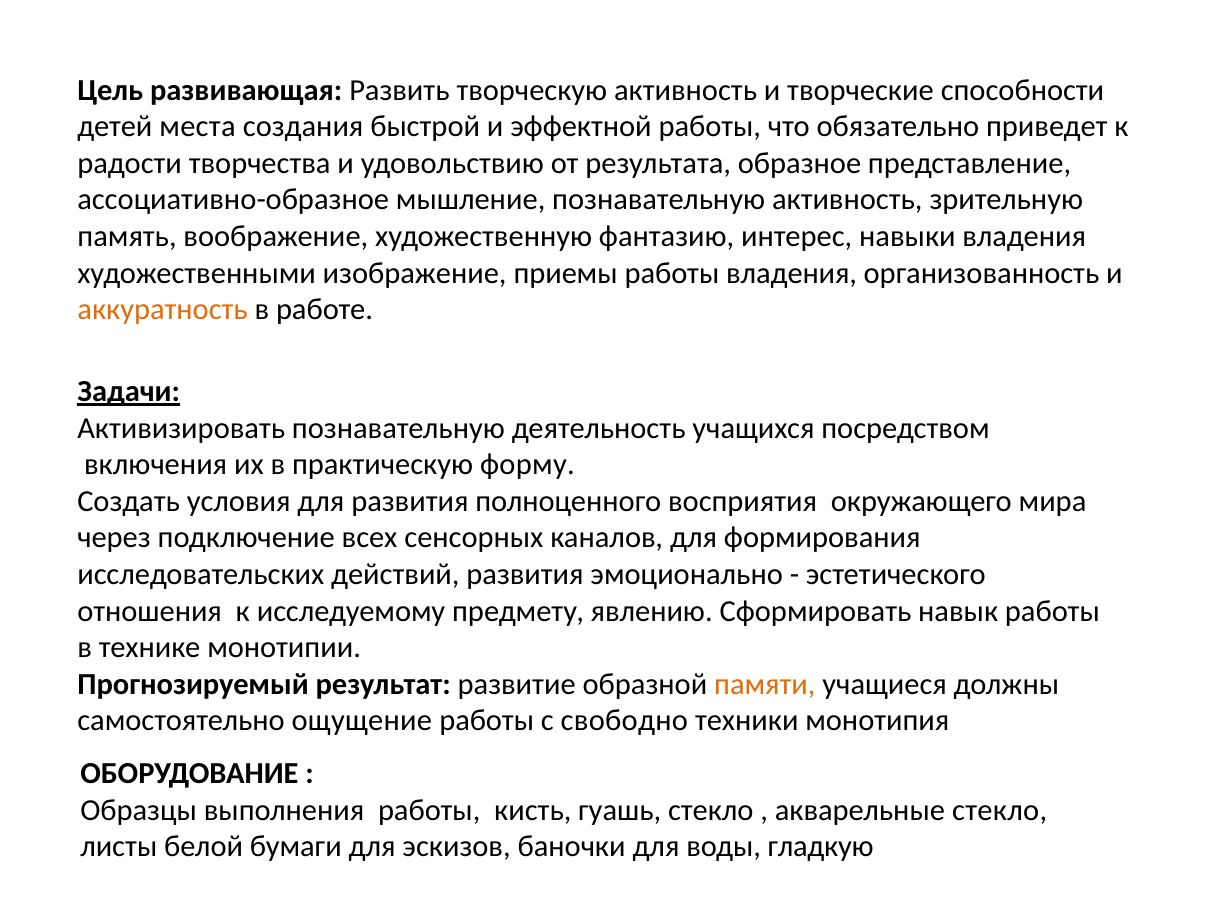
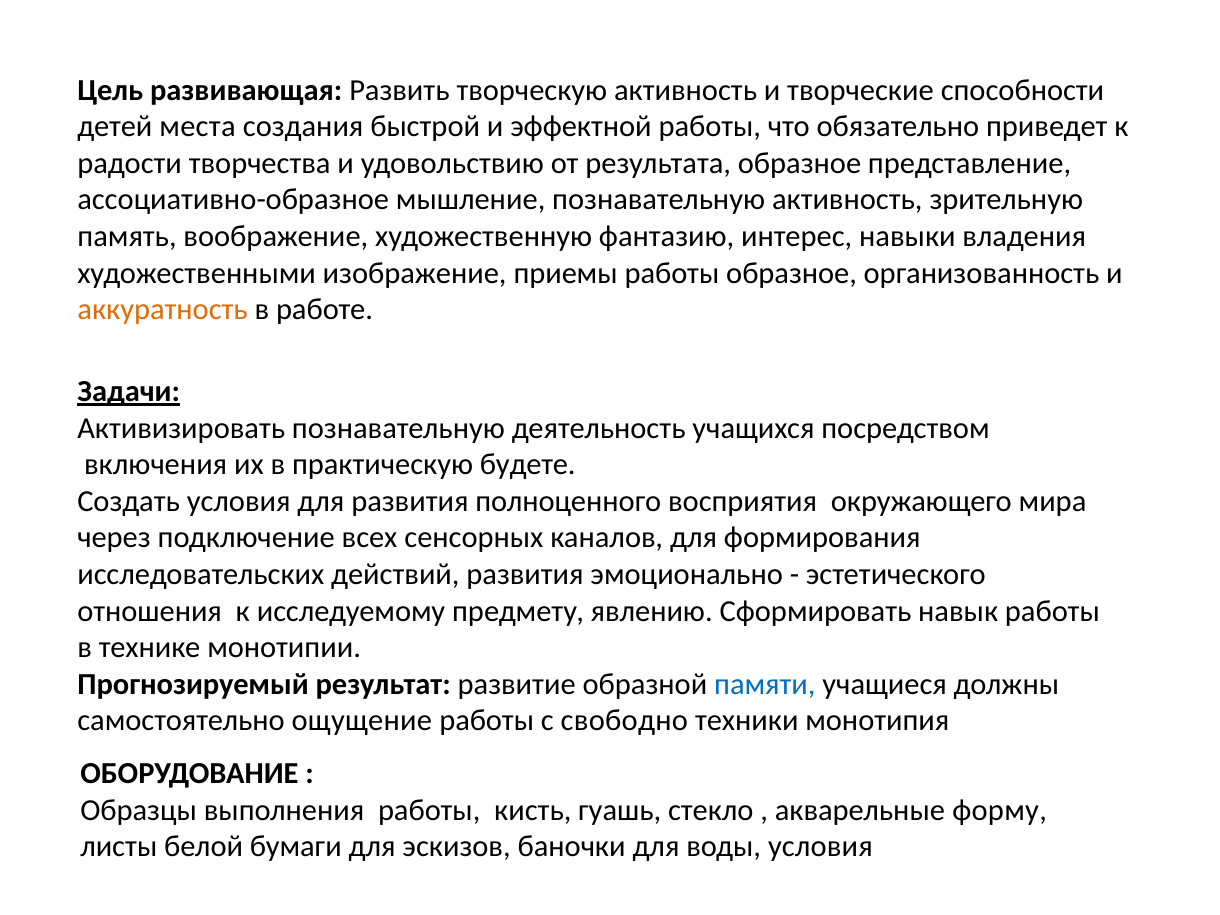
работы владения: владения -> образное (792, 273)
форму: форму -> будете (528, 465)
памяти colour: orange -> blue (765, 684)
акварельные стекло: стекло -> форму (1000, 810)
воды гладкую: гладкую -> условия (820, 847)
